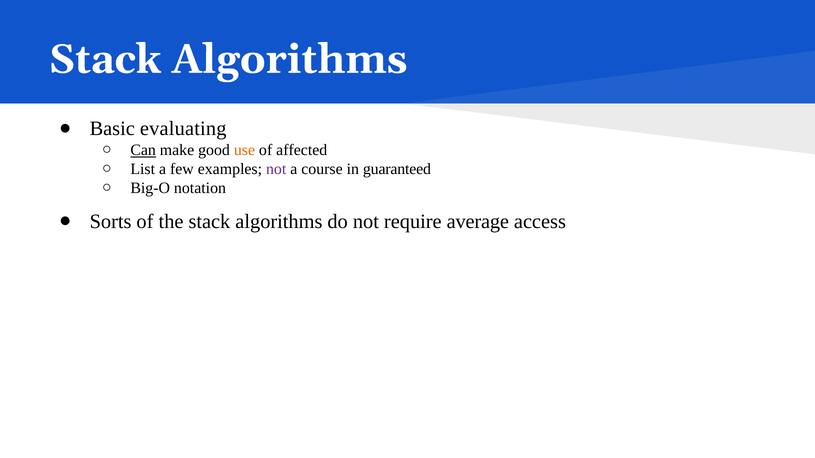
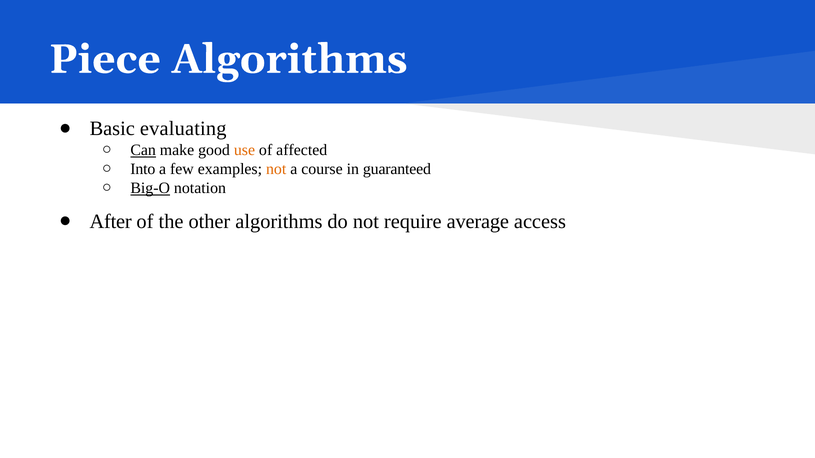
Stack: Stack -> Piece (105, 59)
List: List -> Into (143, 169)
not colour: purple -> orange (276, 169)
Big-O underline: none -> present (150, 188)
Sorts: Sorts -> After (111, 222)
the stack: stack -> other (209, 222)
